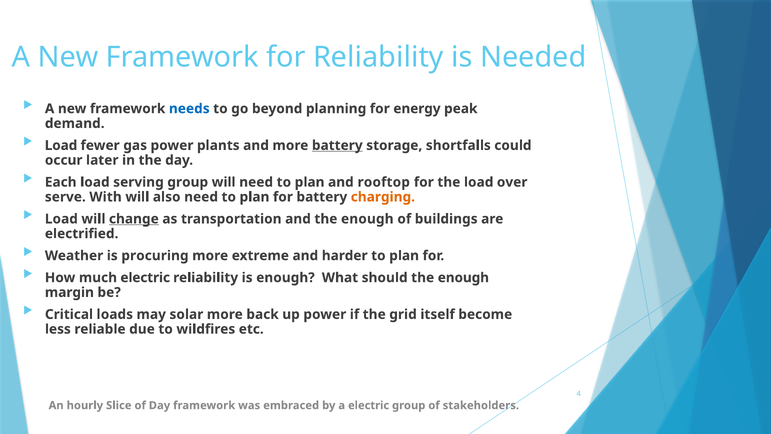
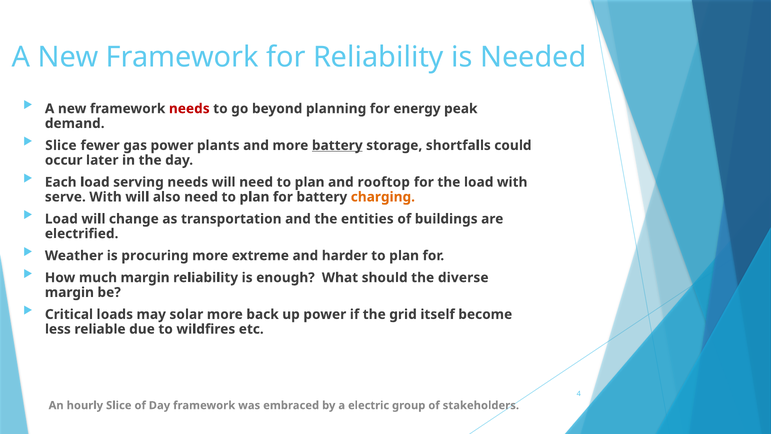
needs colour: blue -> red (189, 109)
Load: Load -> Slice (61, 145)
serving group: group -> needs (188, 182)
load over: over -> with (512, 182)
change underline: present -> none (134, 219)
and the enough: enough -> entities (367, 219)
much electric: electric -> margin (145, 277)
should the enough: enough -> diverse (463, 277)
